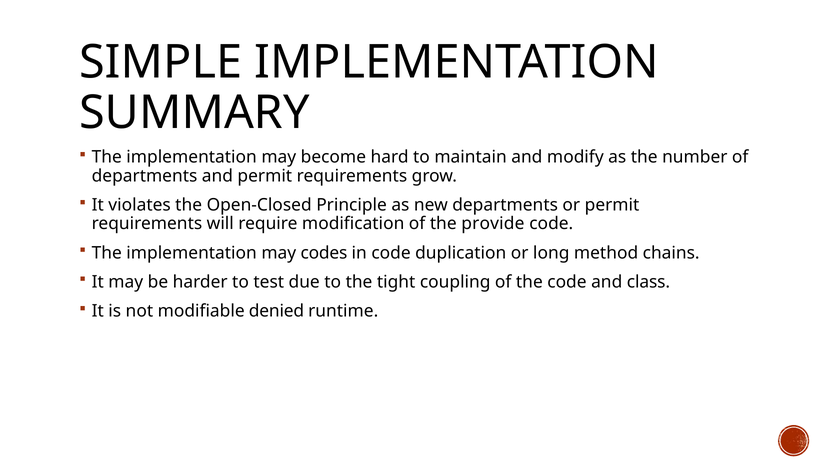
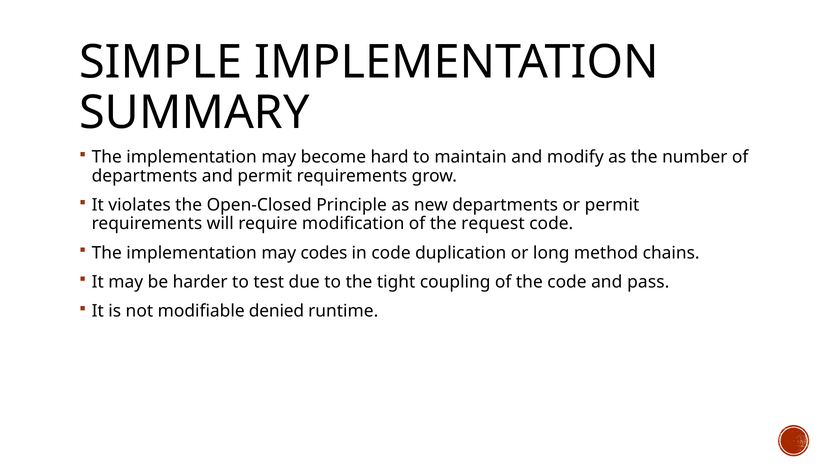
provide: provide -> request (493, 224)
class: class -> pass (648, 282)
